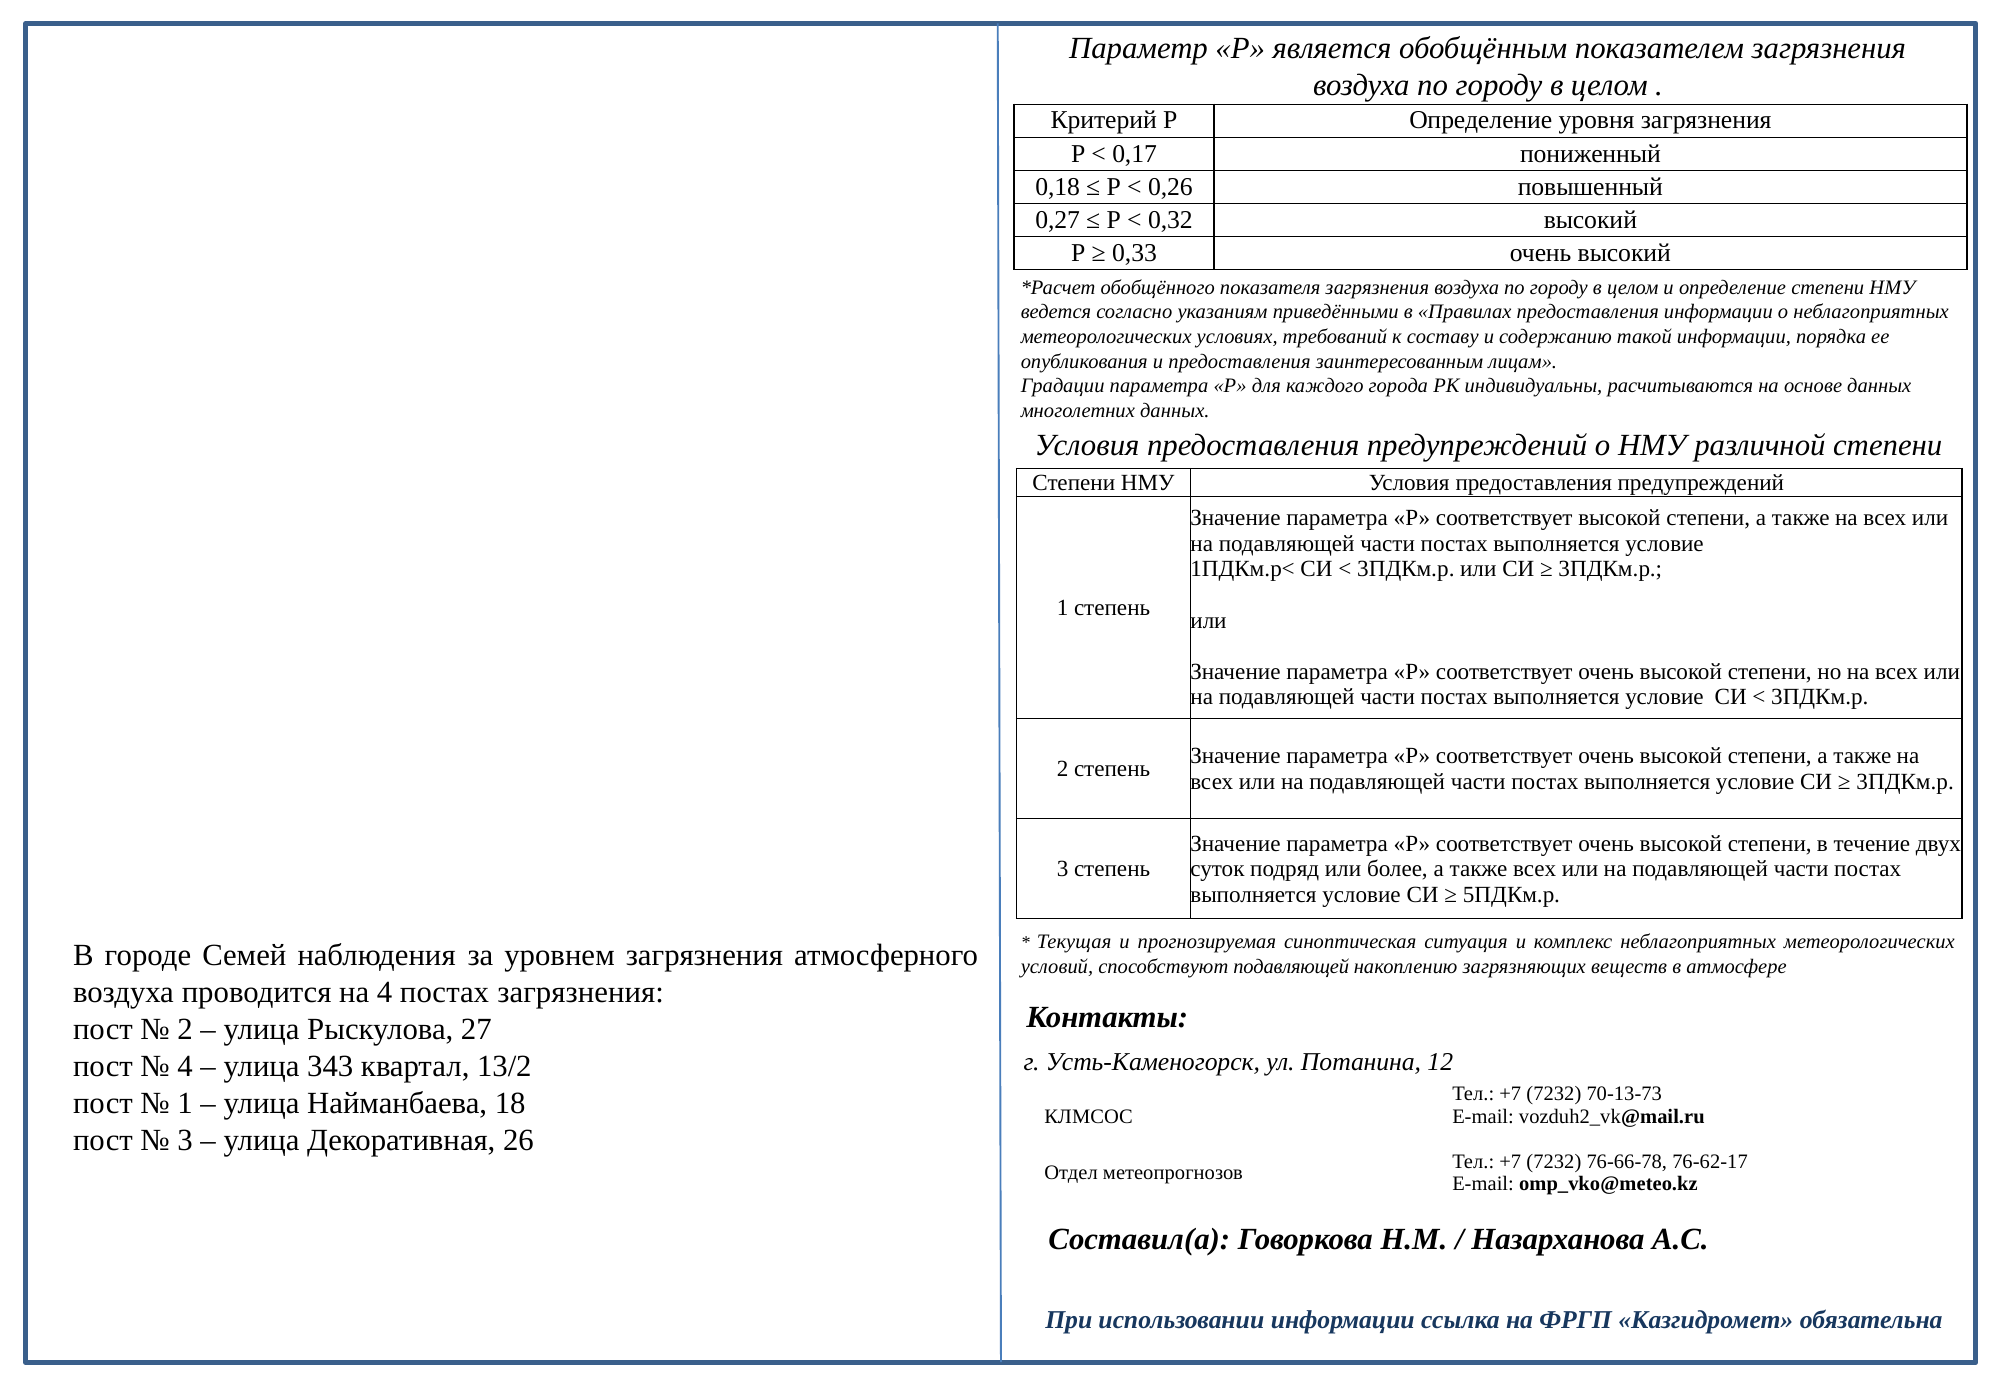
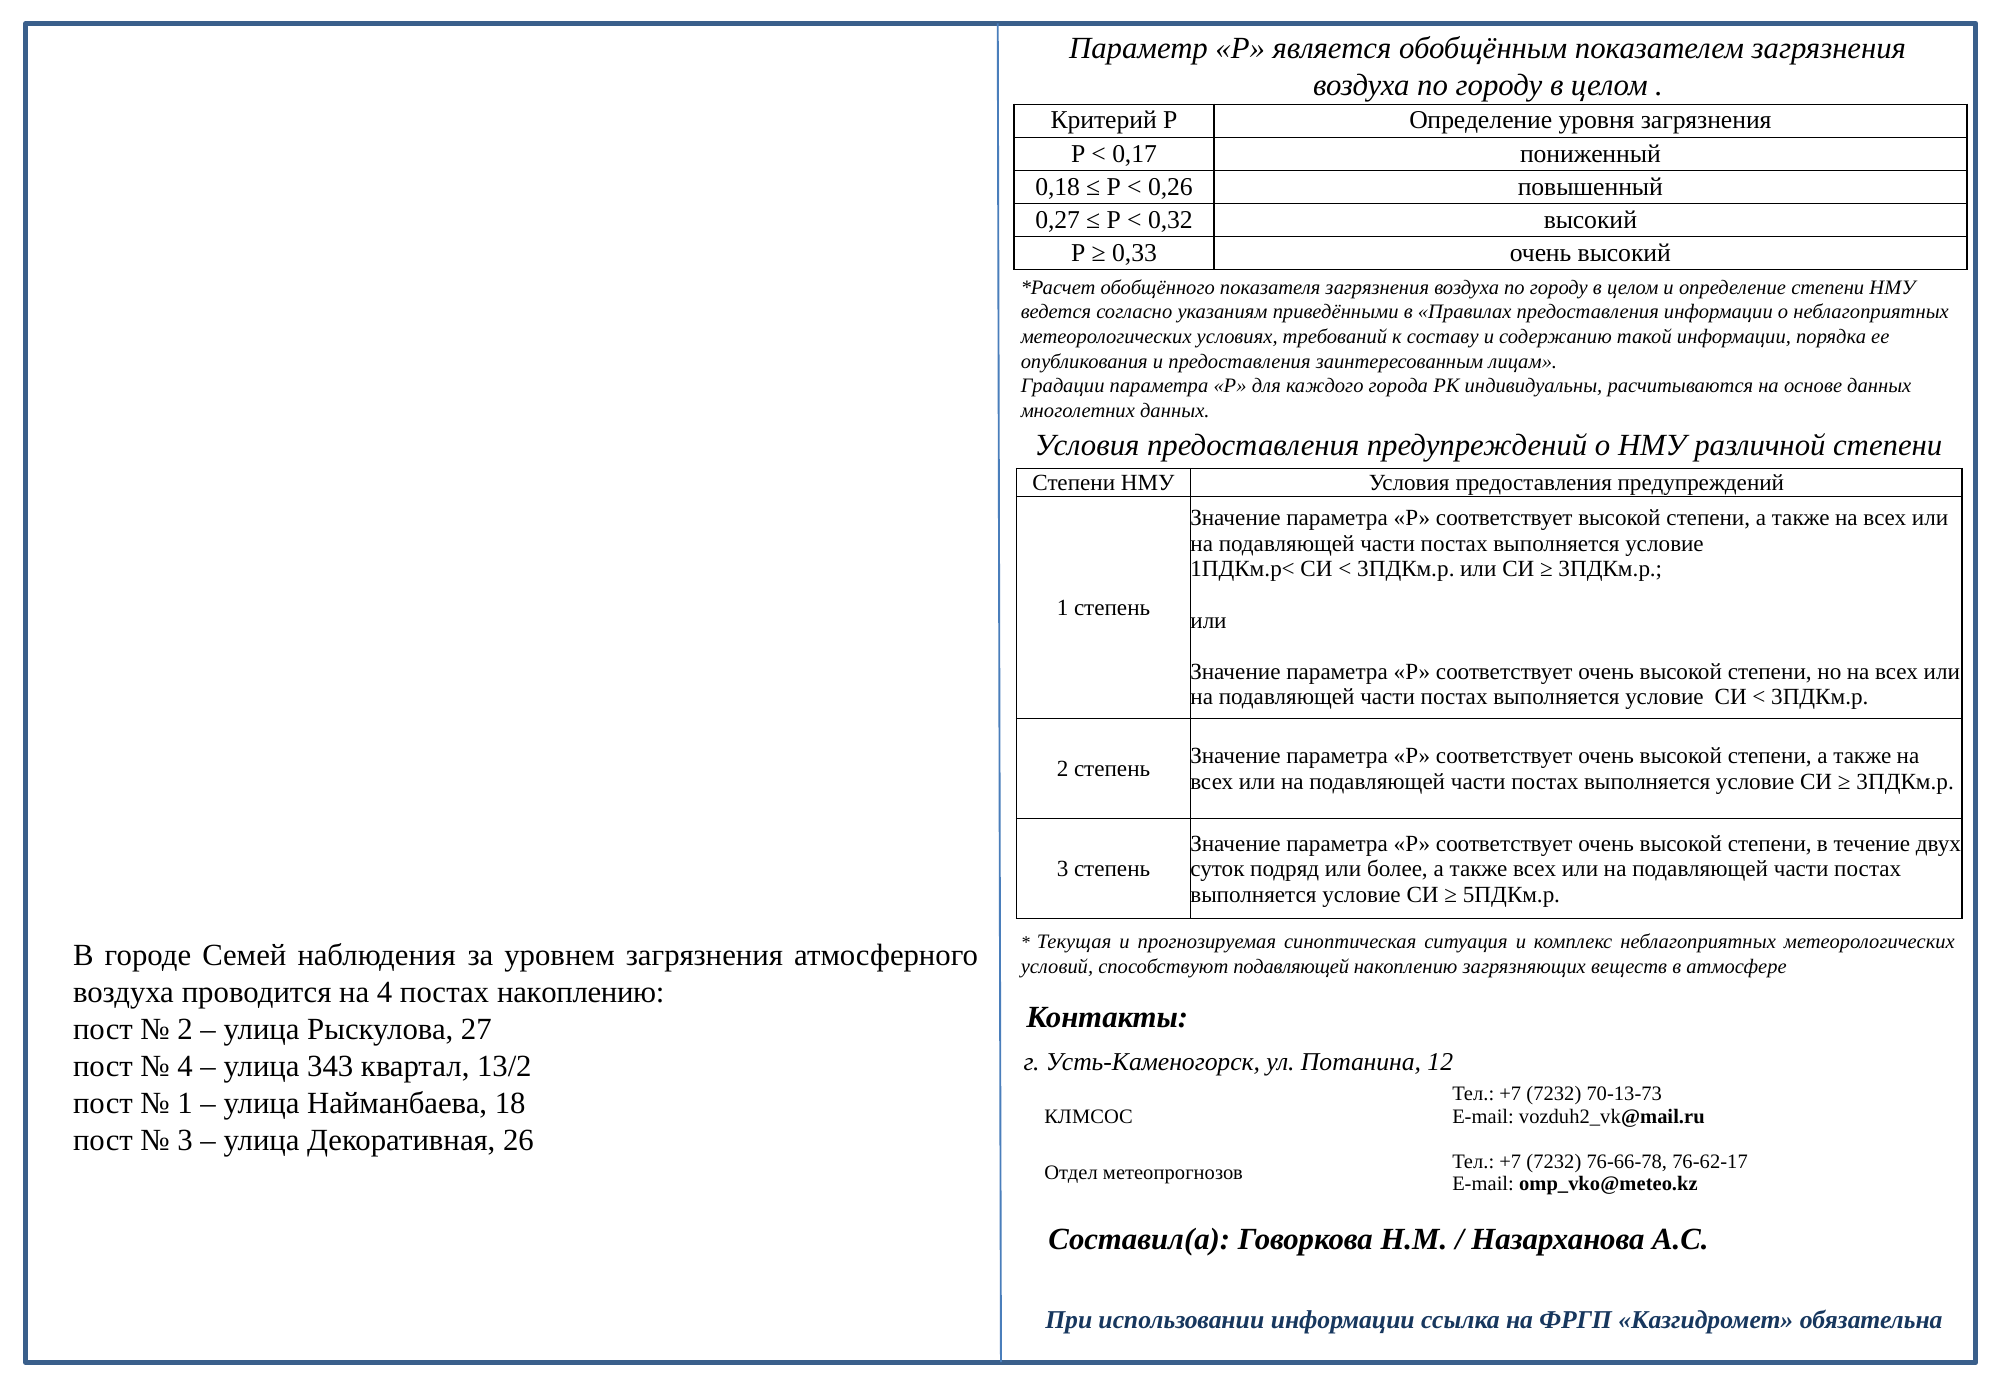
постах загрязнения: загрязнения -> накоплению (581, 993)
